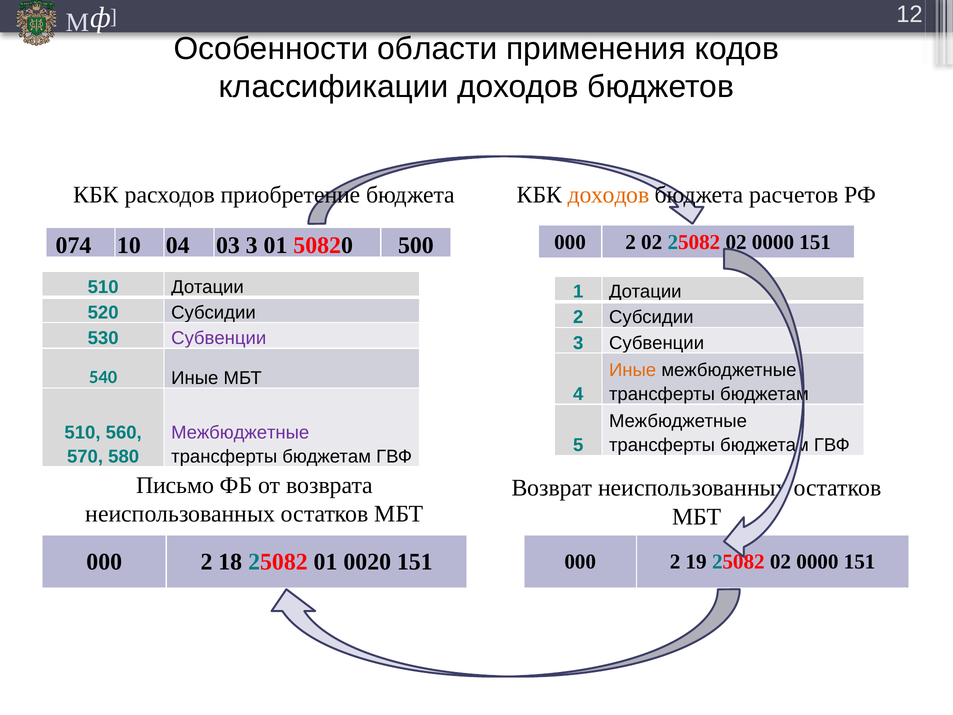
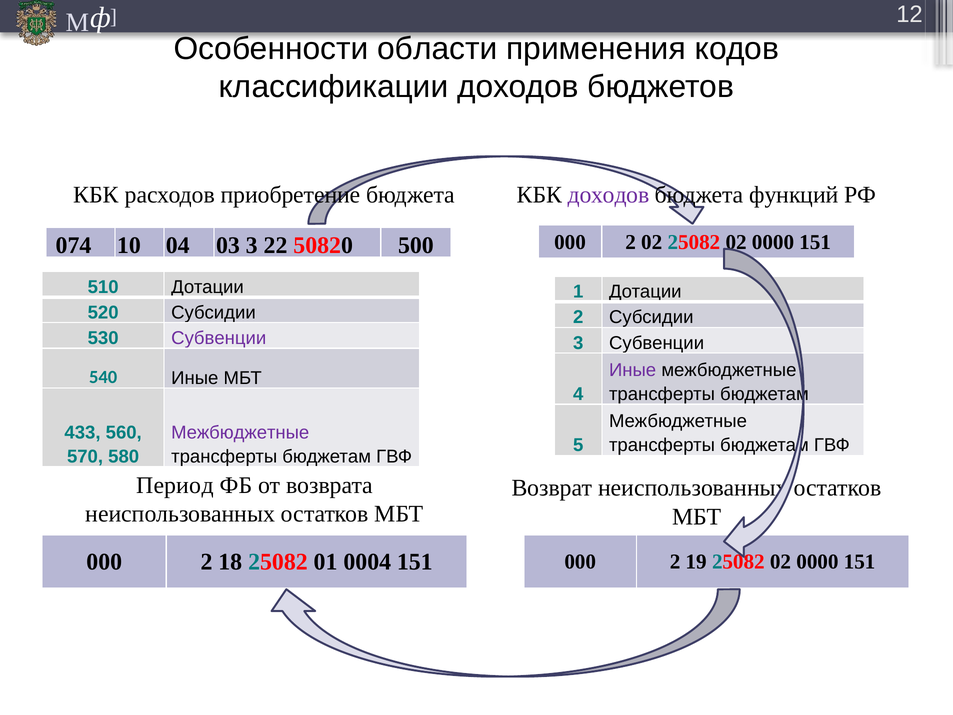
доходов colour: orange -> purple (609, 195)
расчетов: расчетов -> функций (794, 195)
3 01: 01 -> 22 (276, 245)
Иные colour: orange -> purple (633, 370)
510: 510 -> 433 (82, 432)
Письмо: Письмо -> Период (175, 485)
0020: 0020 -> 0004 (367, 562)
